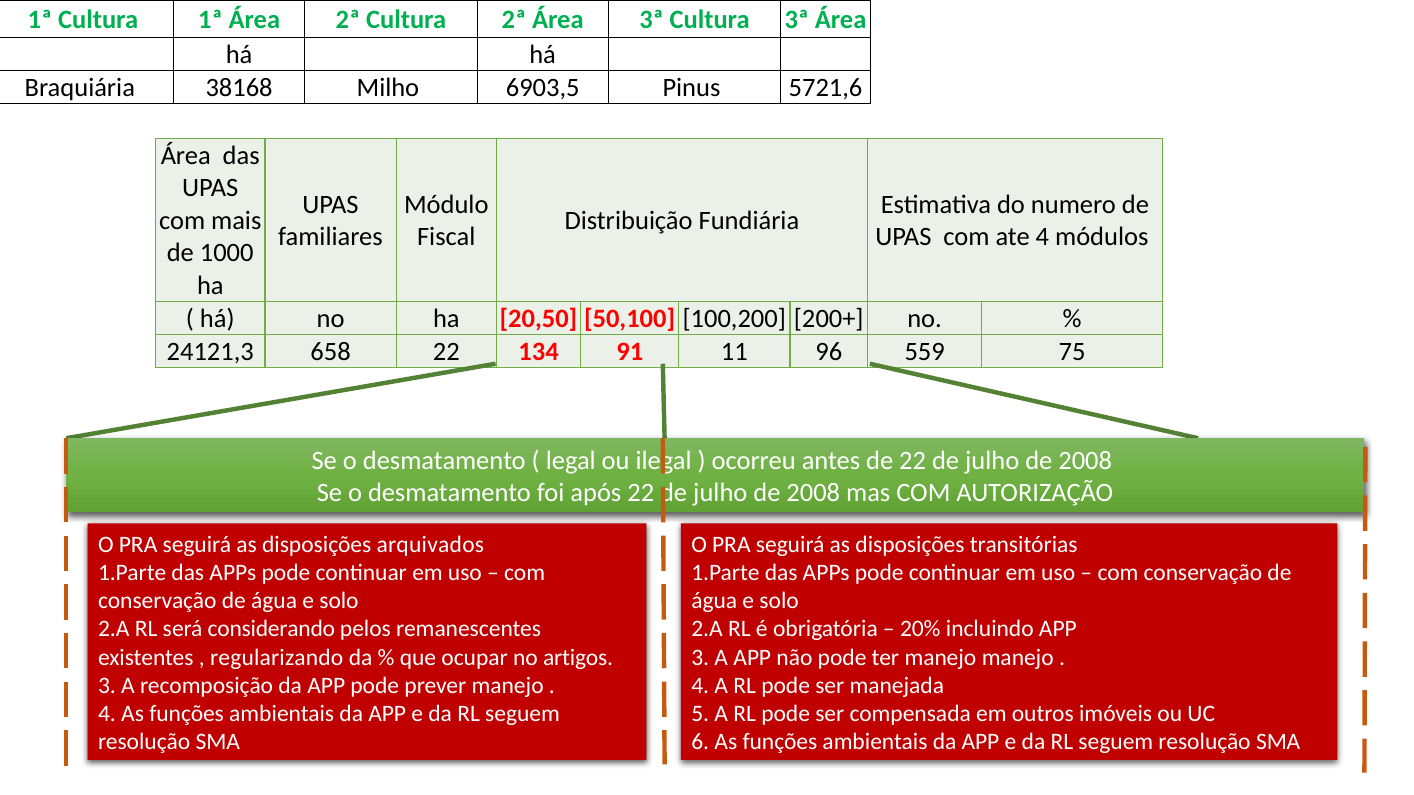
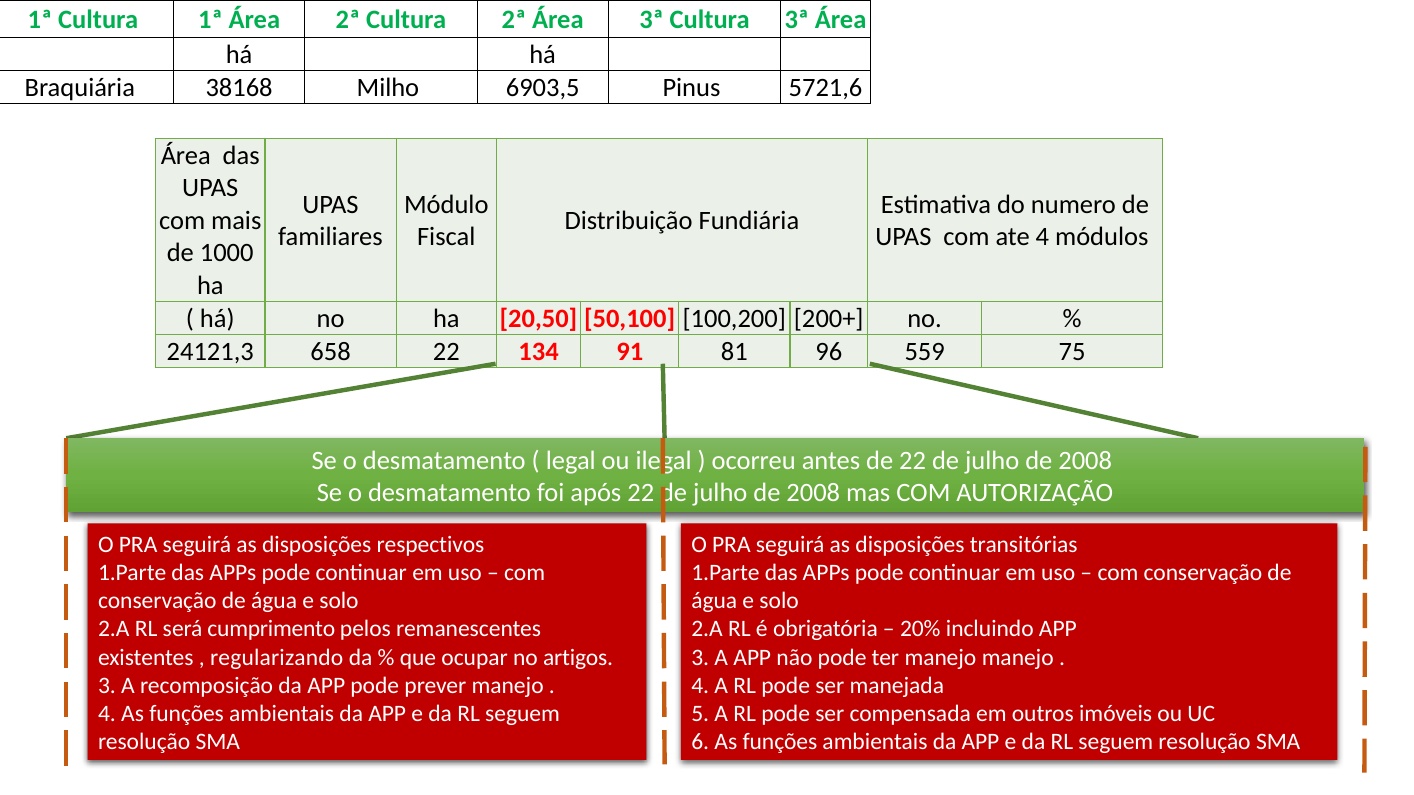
11: 11 -> 81 (734, 352)
arquivados: arquivados -> respectivos (430, 545)
considerando: considerando -> cumprimento (271, 629)
